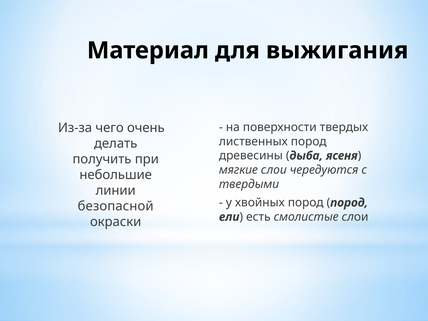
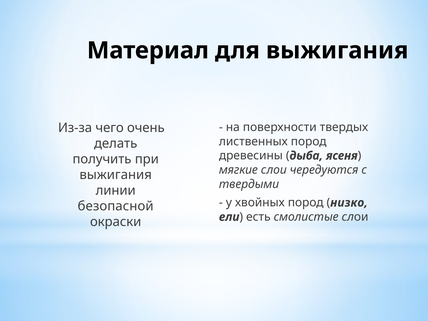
небольшие: небольшие -> выжигания (116, 175)
пород: пород -> низко (349, 203)
